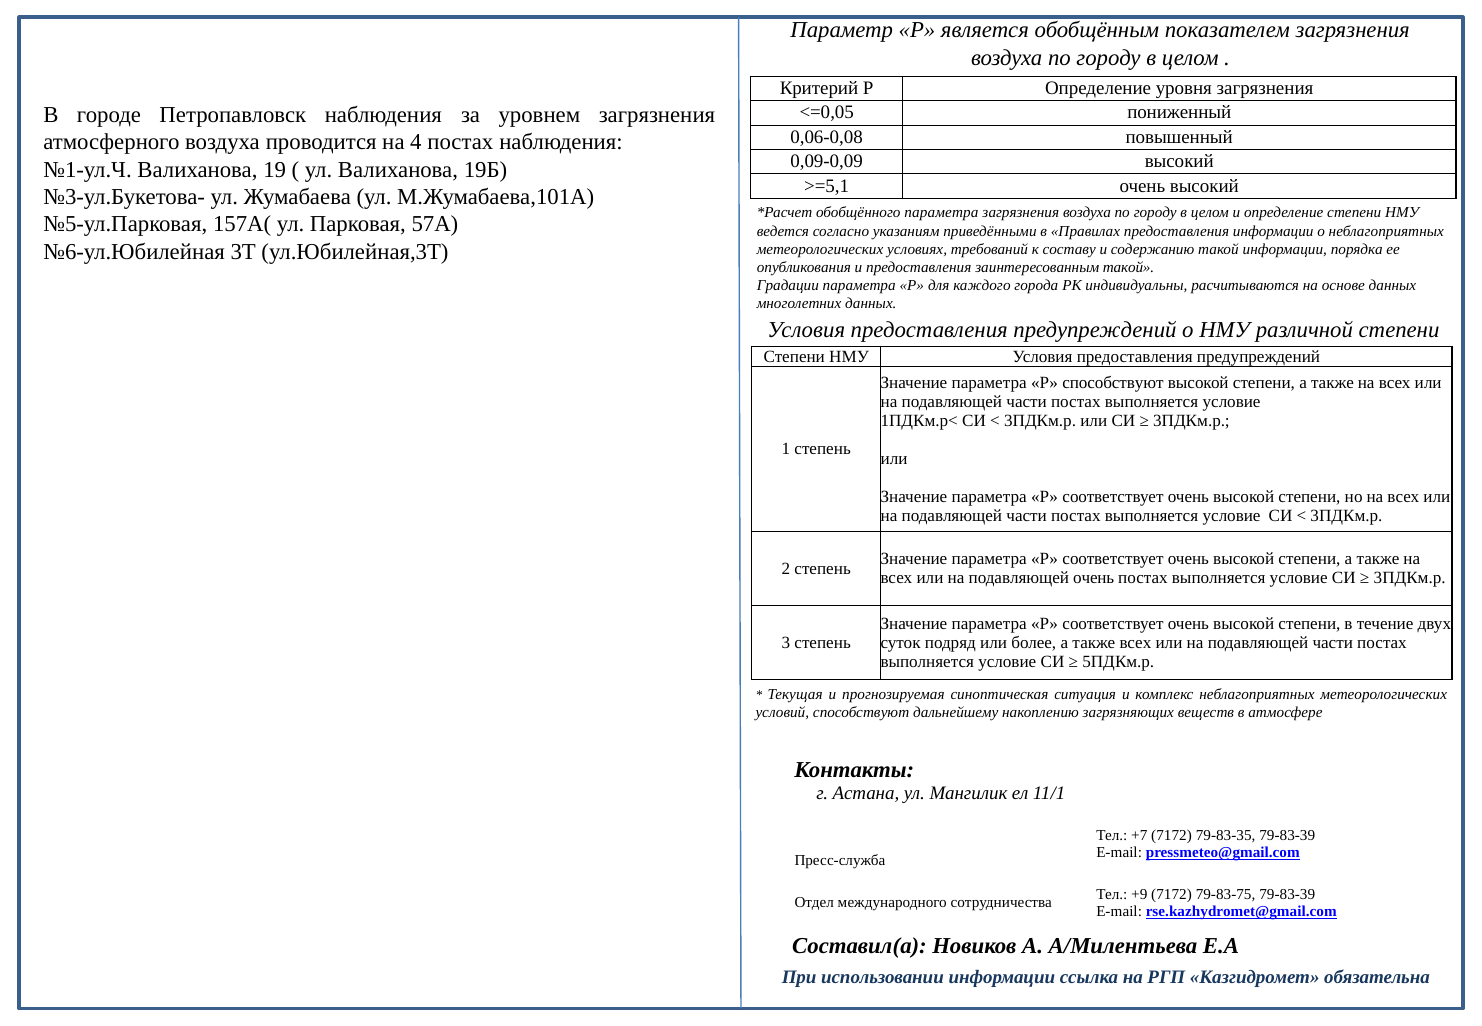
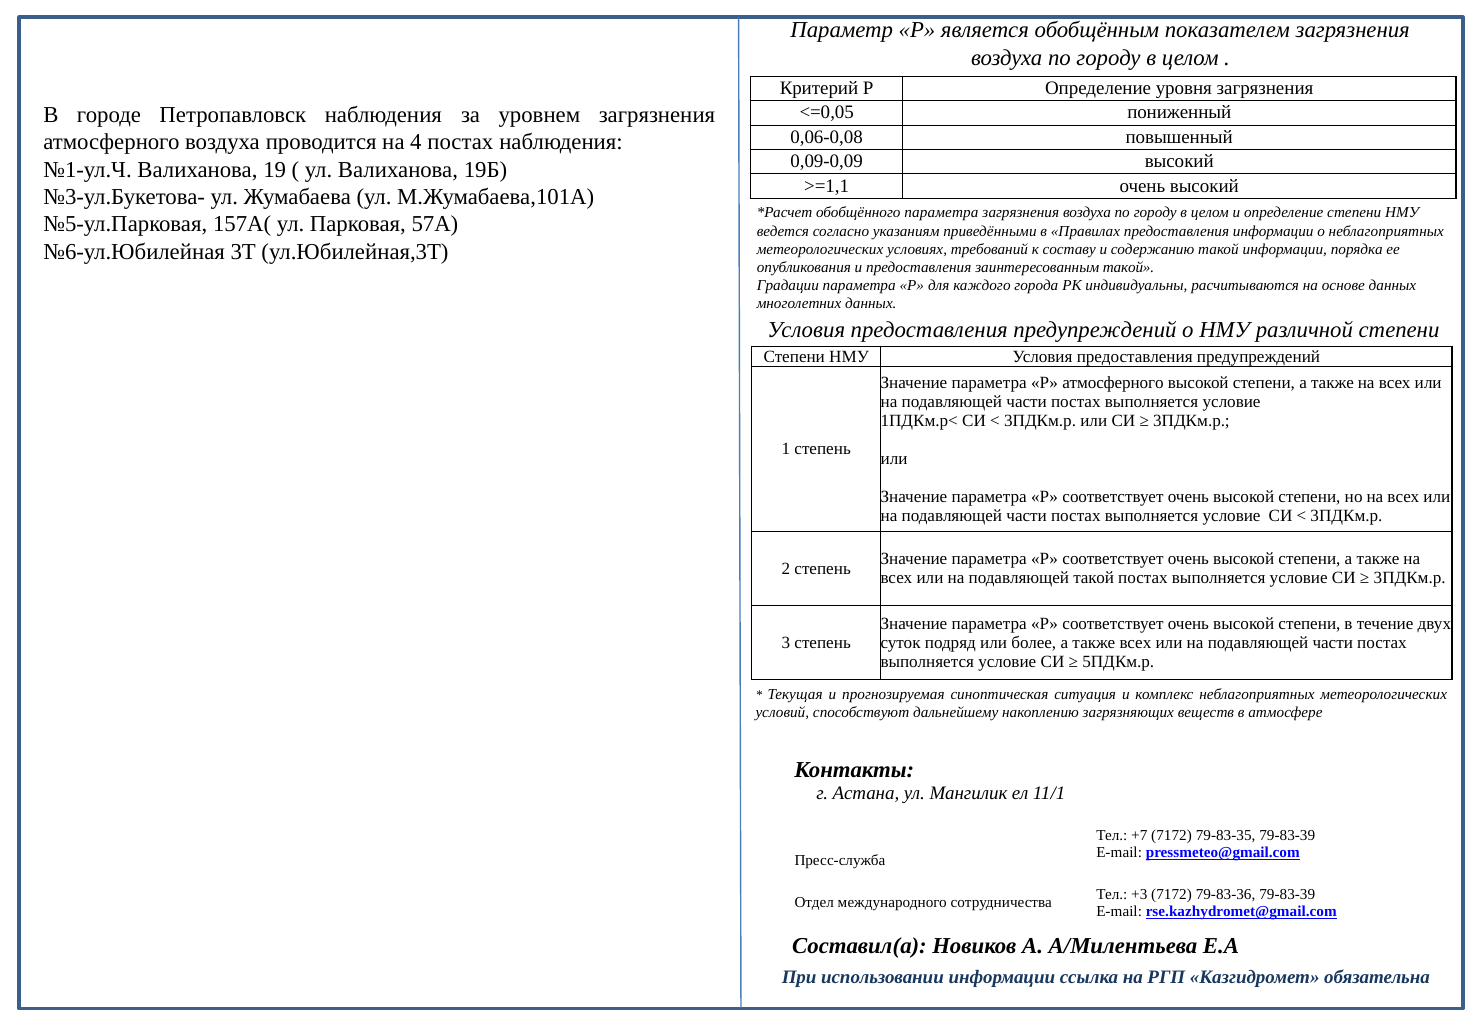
>=5,1: >=5,1 -> >=1,1 (827, 186)
Р способствуют: способствуют -> атмосферного (1113, 383)
подавляющей очень: очень -> такой (1094, 578)
+9: +9 -> +3 (1139, 895)
79-83-75: 79-83-75 -> 79-83-36 (1226, 895)
